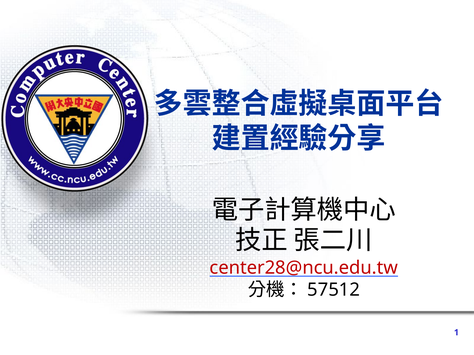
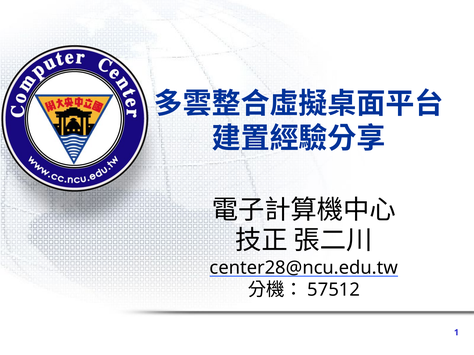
center28@ncu.edu.tw colour: red -> black (304, 268)
